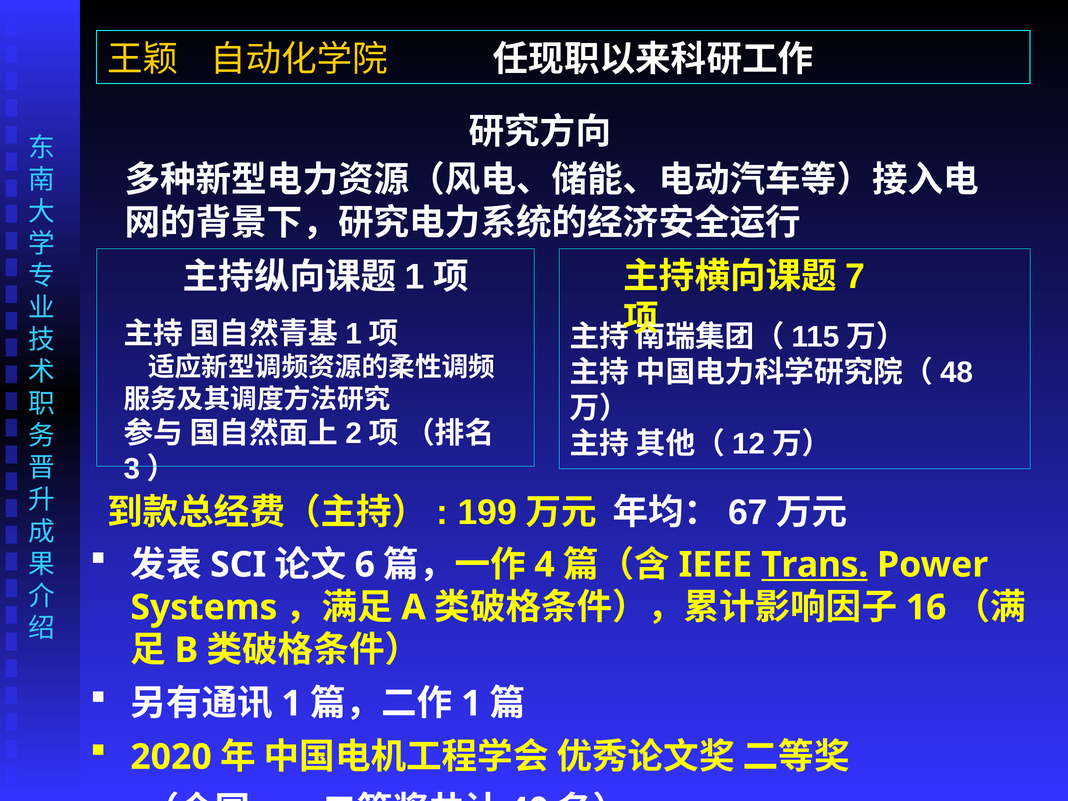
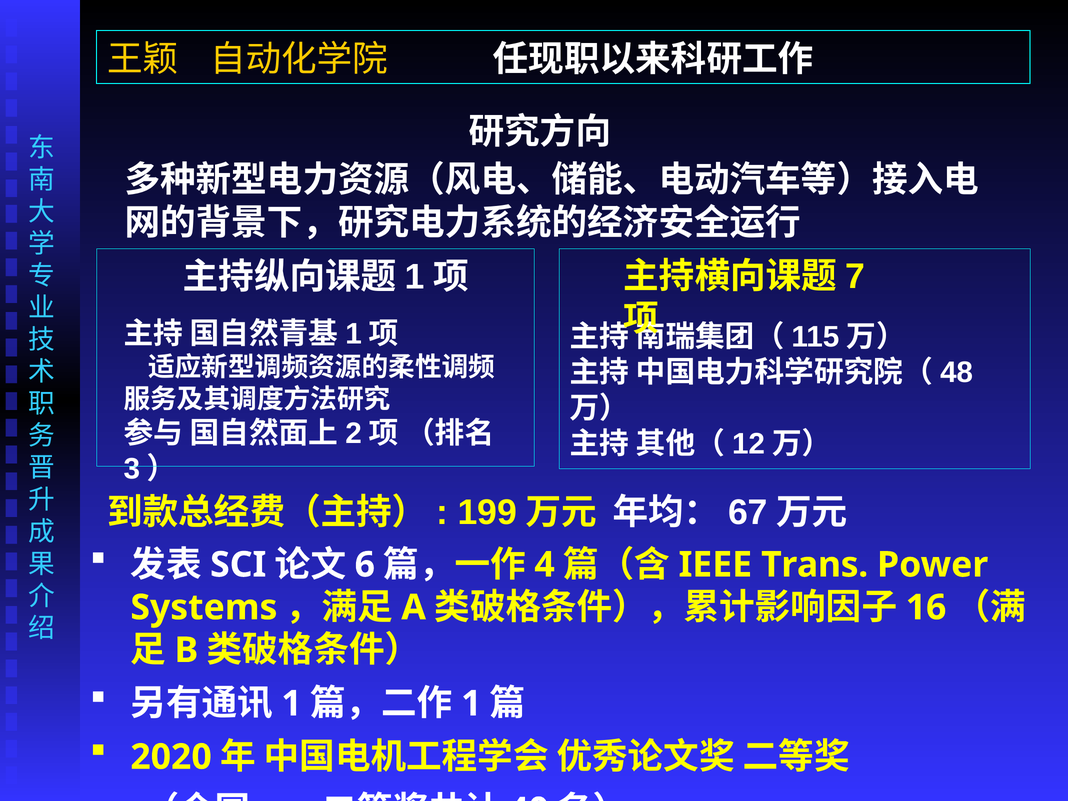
Trans underline: present -> none (815, 565)
